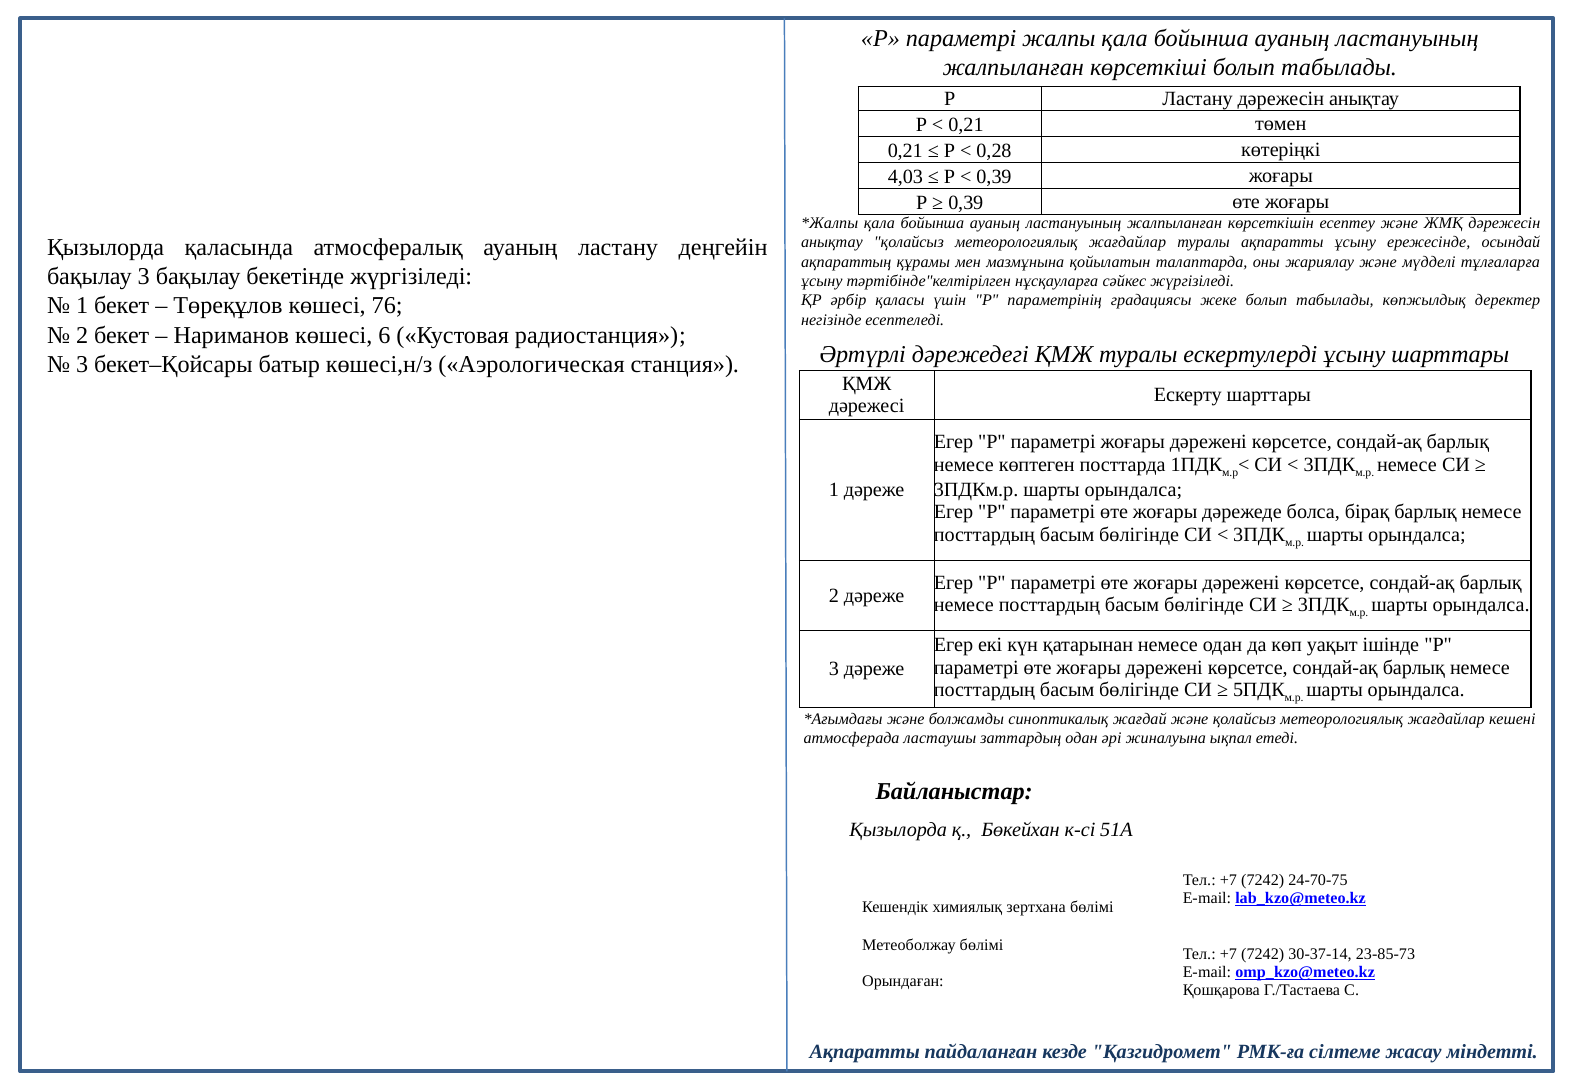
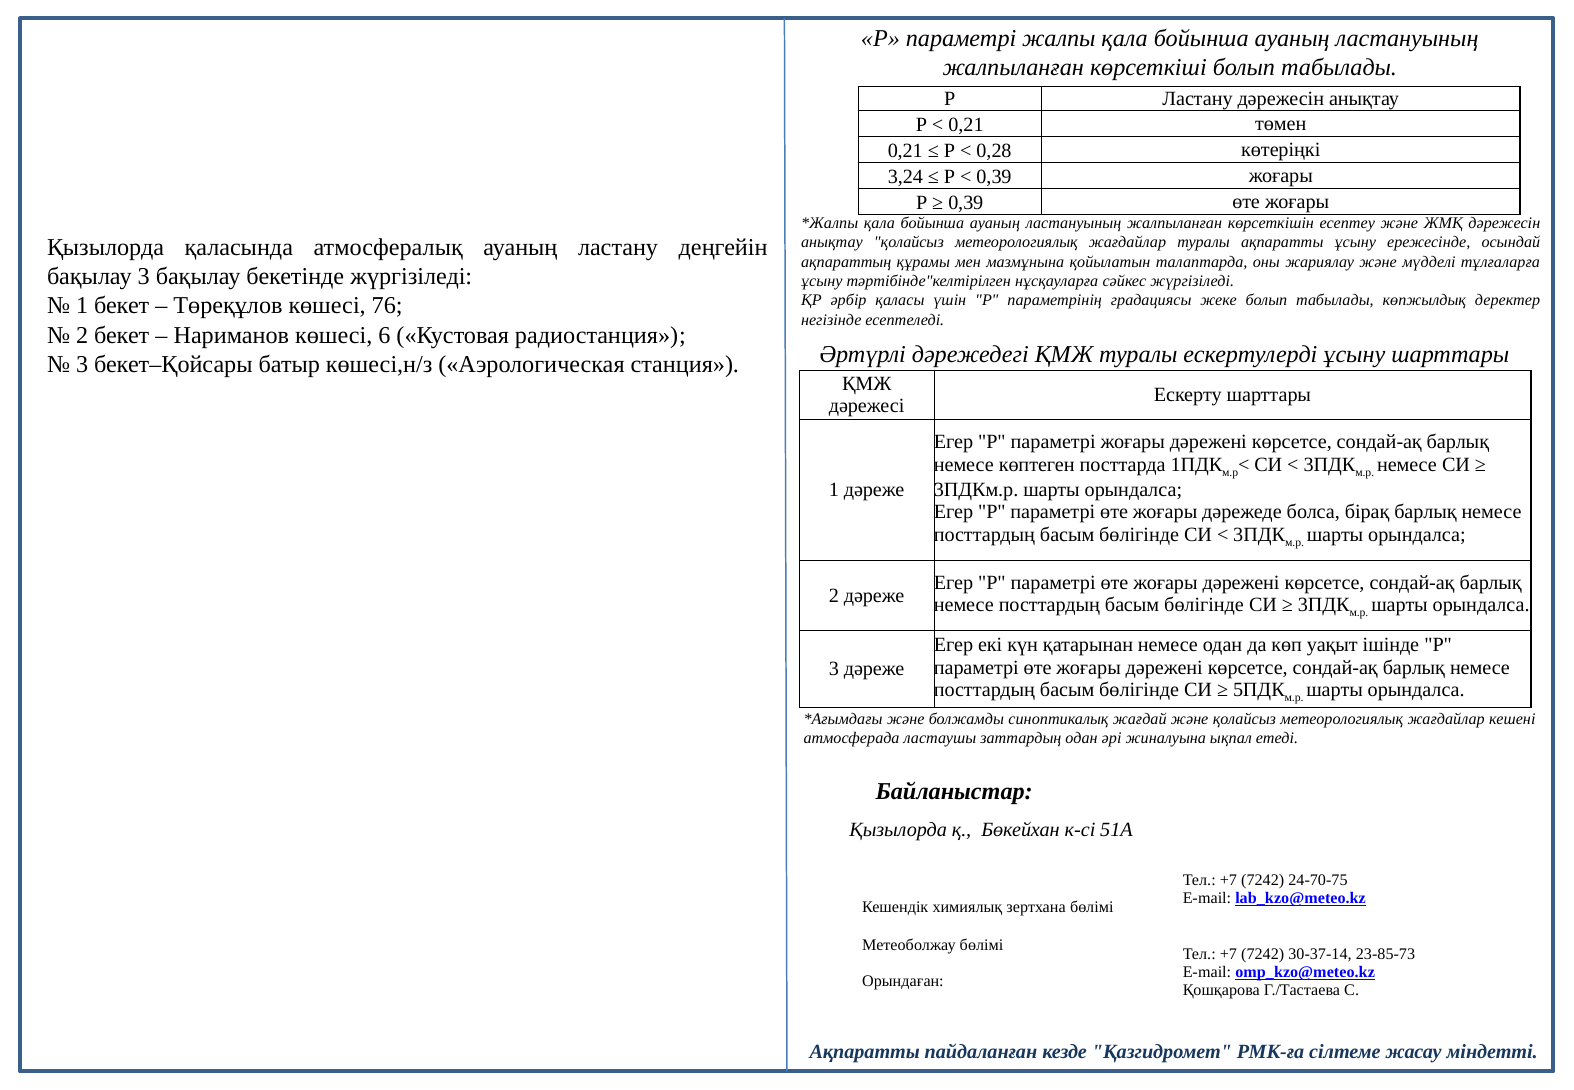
4,03: 4,03 -> 3,24 (905, 177)
